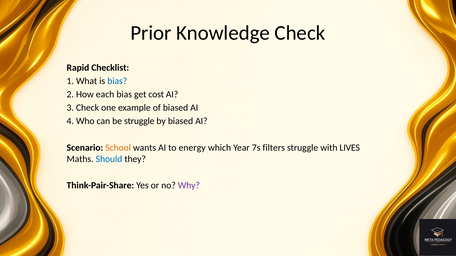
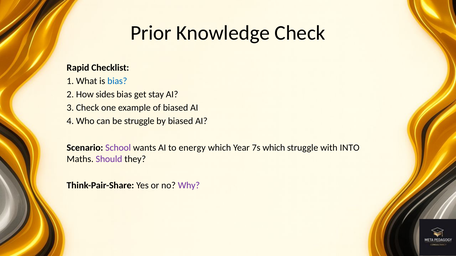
each: each -> sides (105, 95)
cost: cost -> stay (156, 95)
School colour: orange -> purple (118, 148)
7s filters: filters -> which (274, 148)
LIVES: LIVES -> INTO (350, 148)
Should colour: blue -> purple (109, 159)
